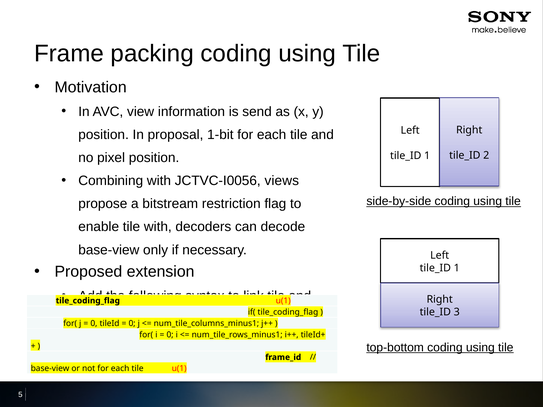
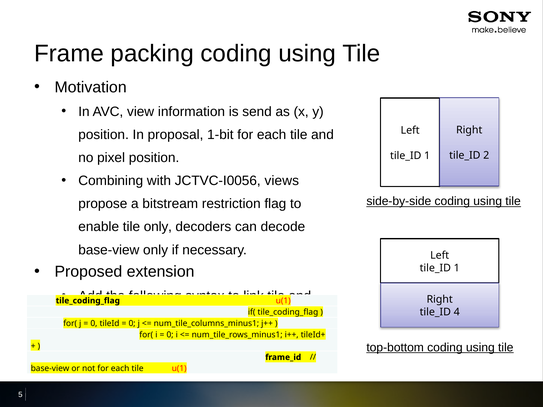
tile with: with -> only (158, 227)
3: 3 -> 4 (457, 312)
